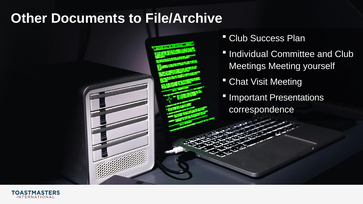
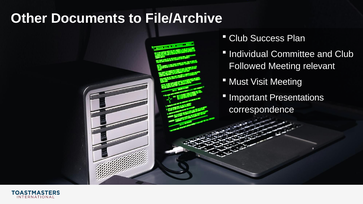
Meetings: Meetings -> Followed (247, 66)
yourself: yourself -> relevant (319, 66)
Chat: Chat -> Must (239, 82)
